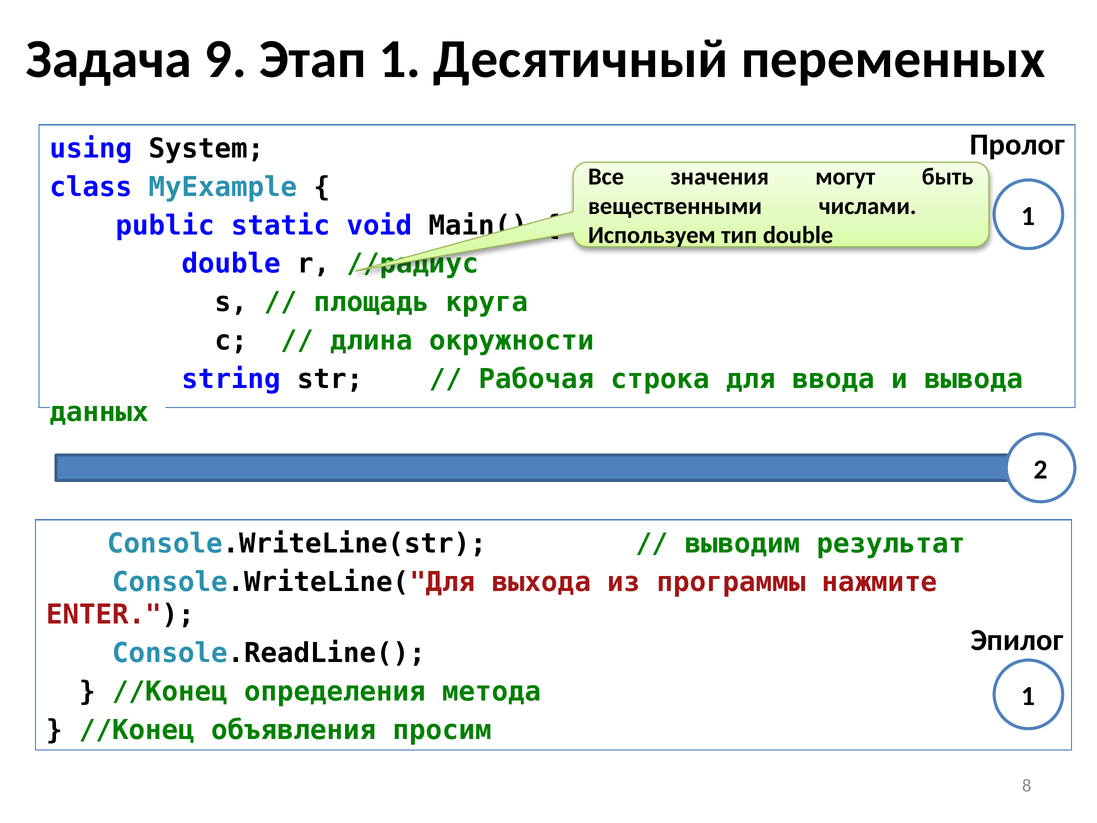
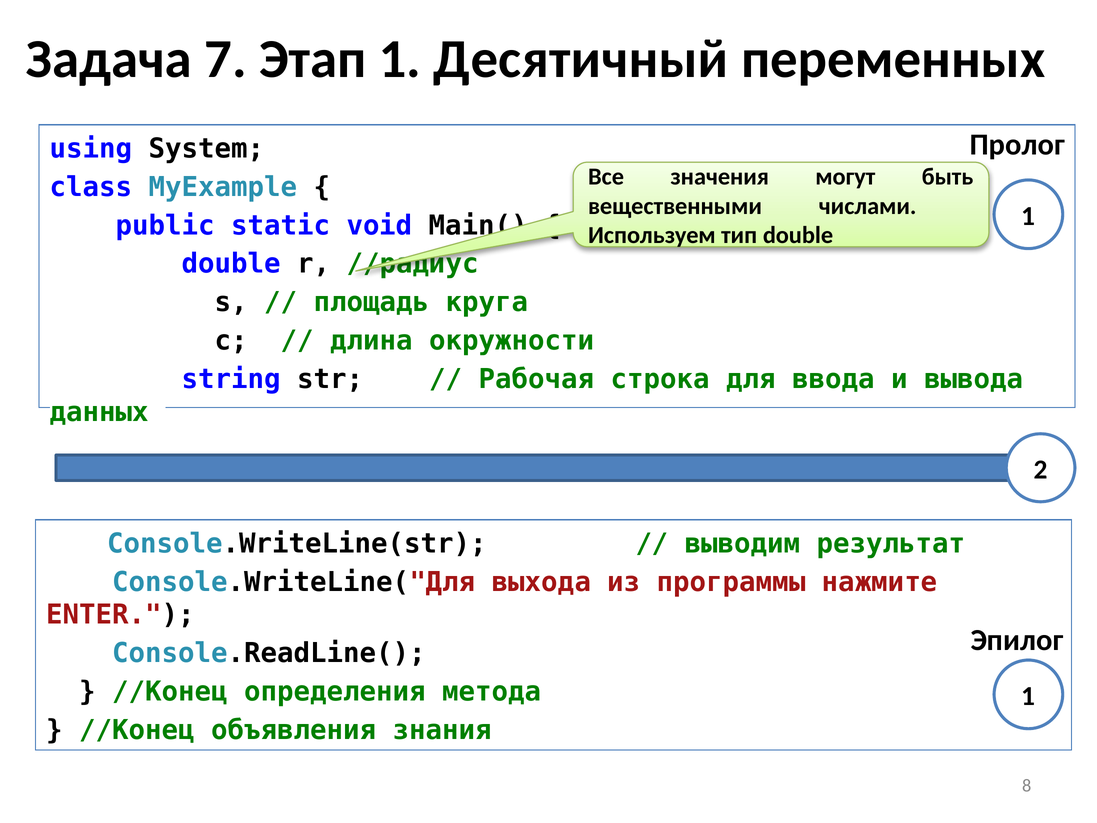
9: 9 -> 7 (226, 59)
просим: просим -> знания (442, 730)
